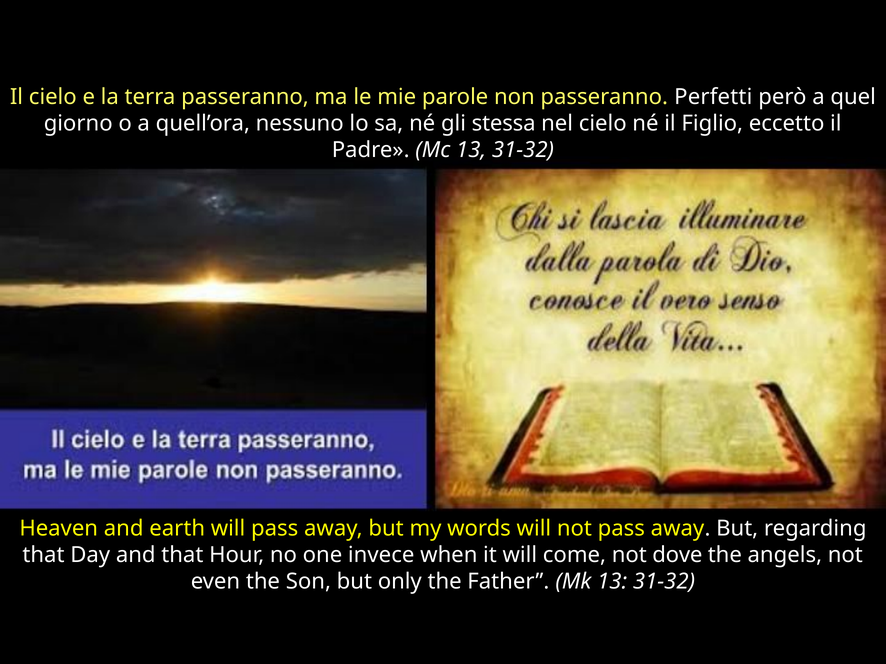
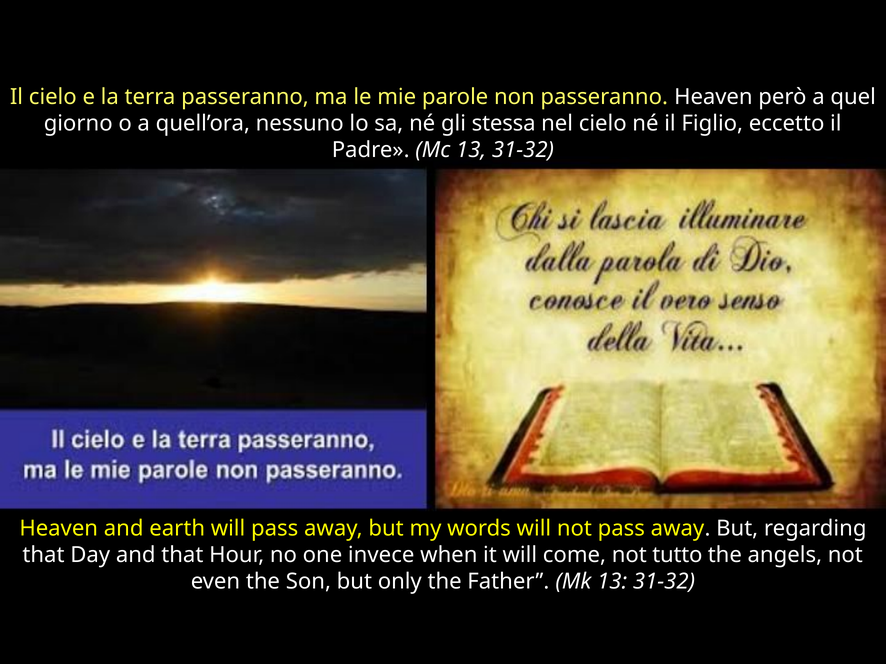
passeranno Perfetti: Perfetti -> Heaven (713, 97)
dove: dove -> tutto (677, 555)
